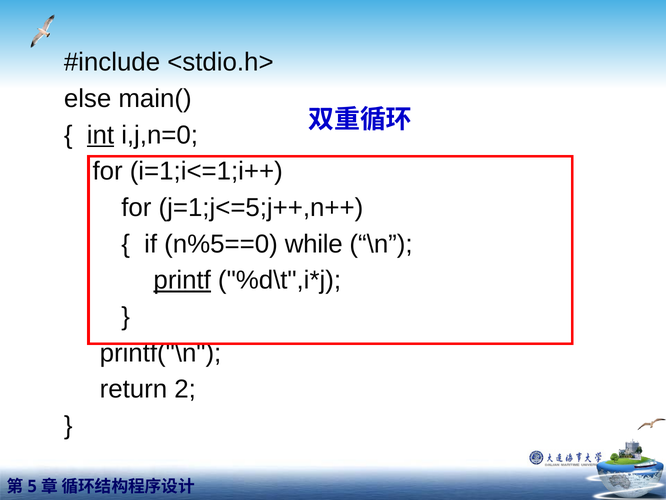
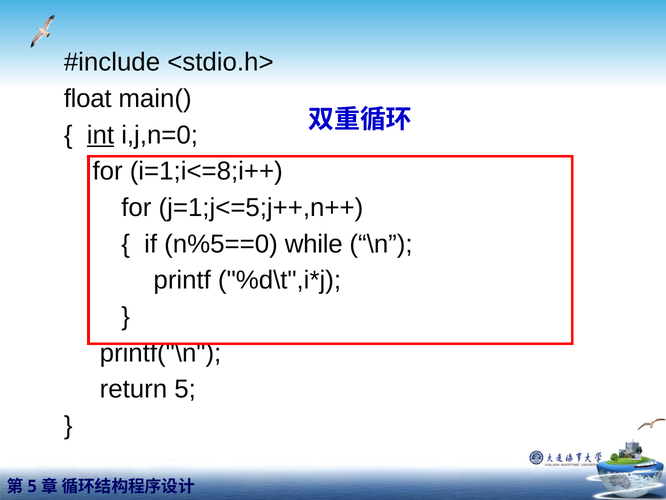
else: else -> float (88, 99)
i=1;i<=1;i++: i=1;i<=1;i++ -> i=1;i<=8;i++ (206, 171)
printf underline: present -> none (182, 280)
2: 2 -> 5 (185, 389)
